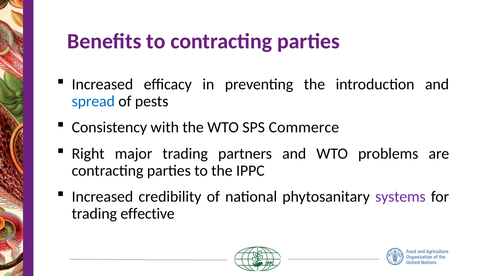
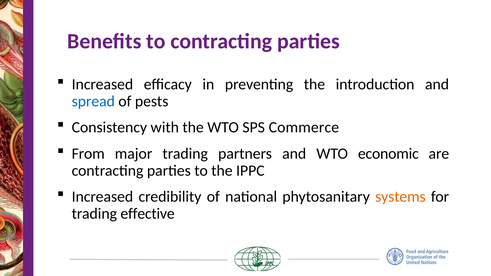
Right: Right -> From (88, 154)
problems: problems -> economic (388, 154)
systems colour: purple -> orange (400, 197)
